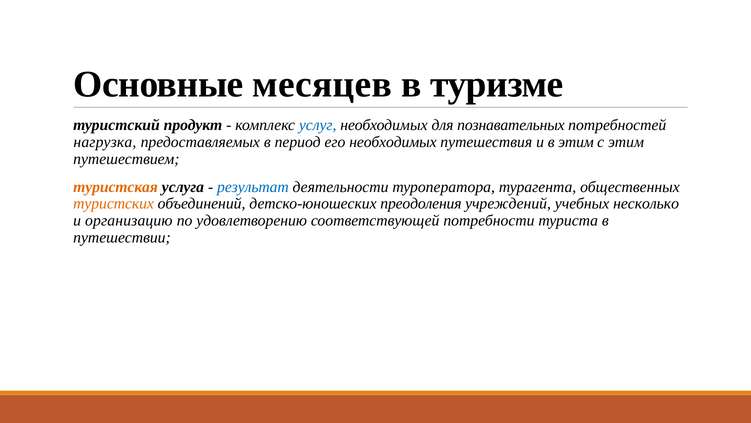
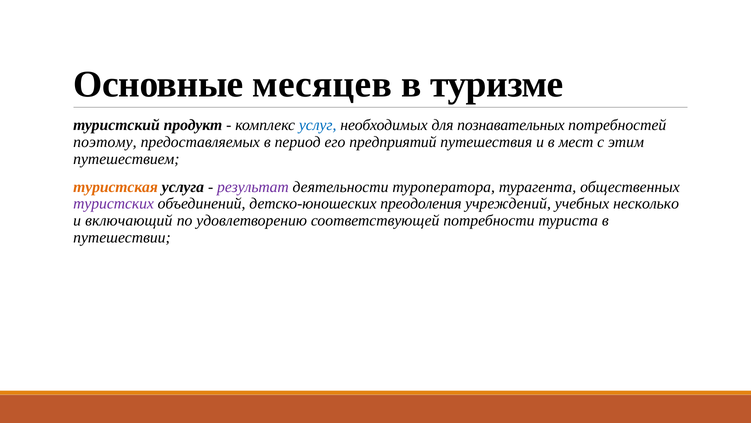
нагрузка: нагрузка -> поэтому (105, 142)
его необходимых: необходимых -> предприятий (393, 142)
в этим: этим -> мест (576, 142)
результат colour: blue -> purple (253, 187)
туристских colour: orange -> purple (114, 204)
организацию: организацию -> включающий (129, 220)
